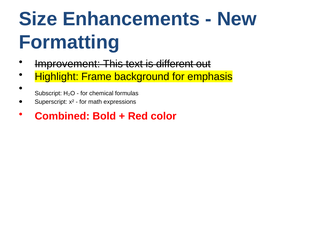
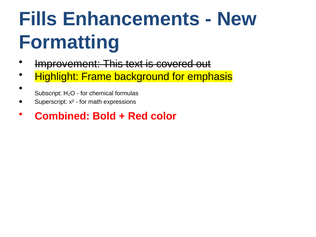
Size: Size -> Fills (38, 19)
different: different -> covered (175, 64)
